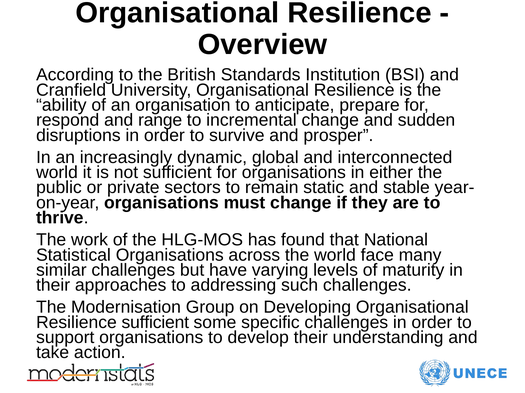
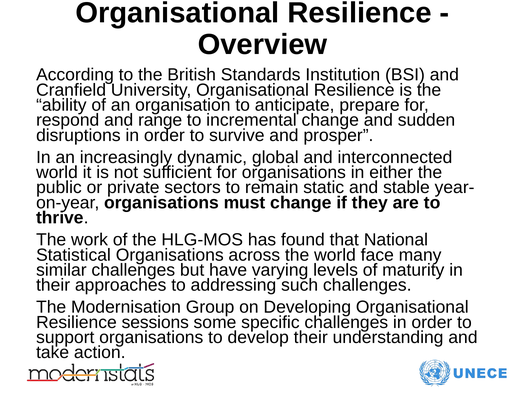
Resilience sufficient: sufficient -> sessions (155, 323)
